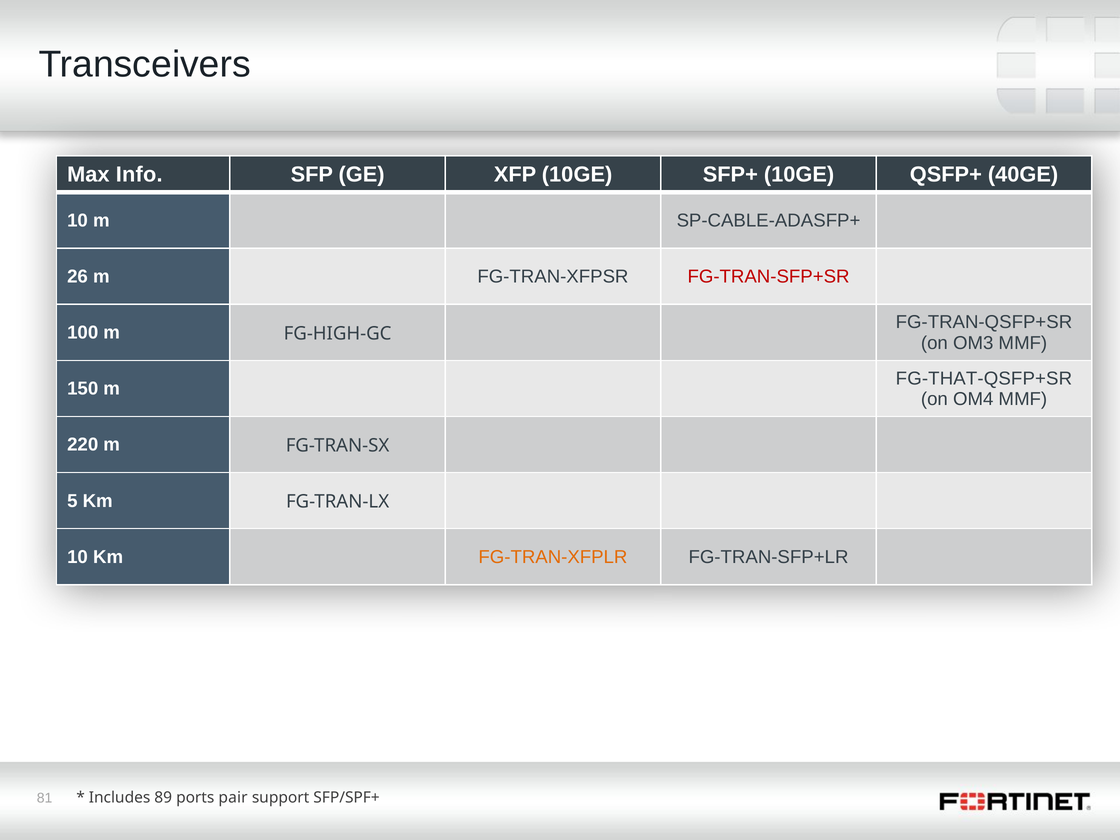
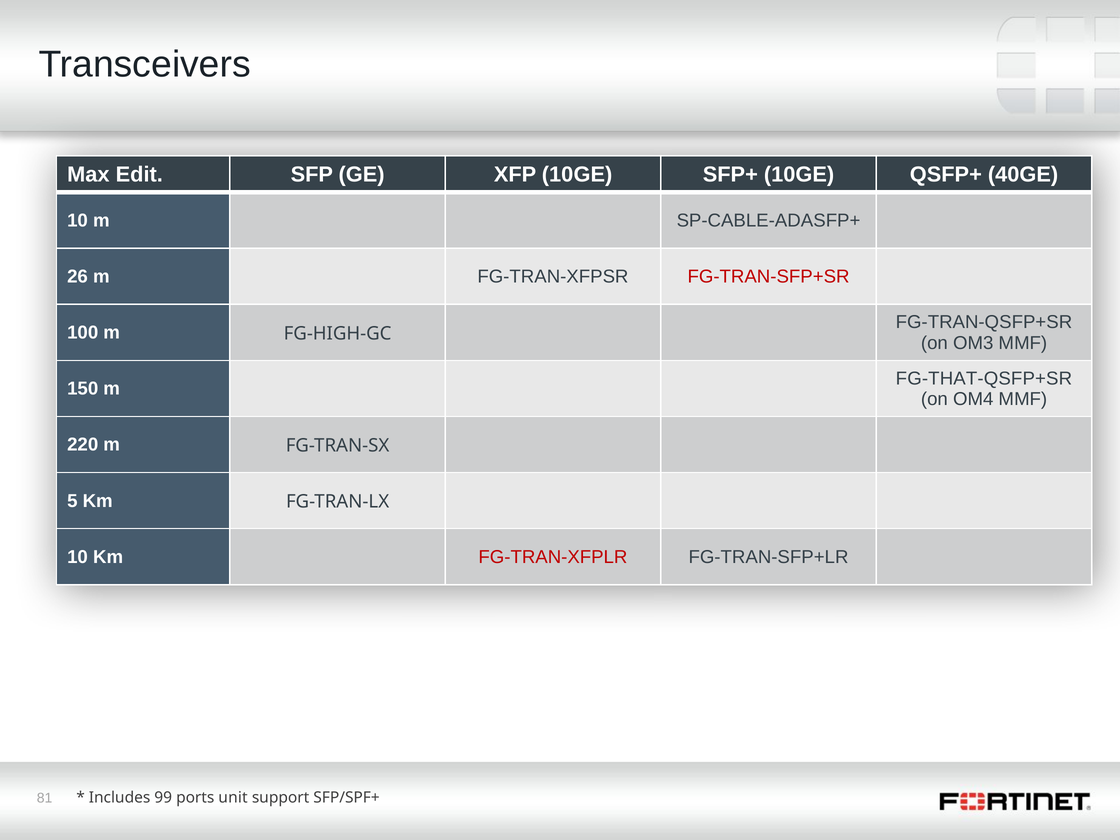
Info: Info -> Edit (139, 174)
FG-TRAN-XFPLR colour: orange -> red (553, 557)
89: 89 -> 99 (163, 798)
pair: pair -> unit (233, 798)
